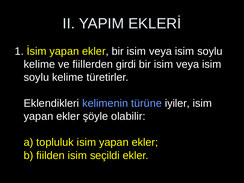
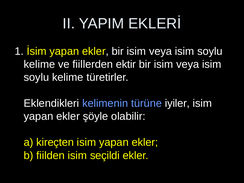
girdi: girdi -> ektir (126, 64)
topluluk: topluluk -> kireçten (55, 142)
